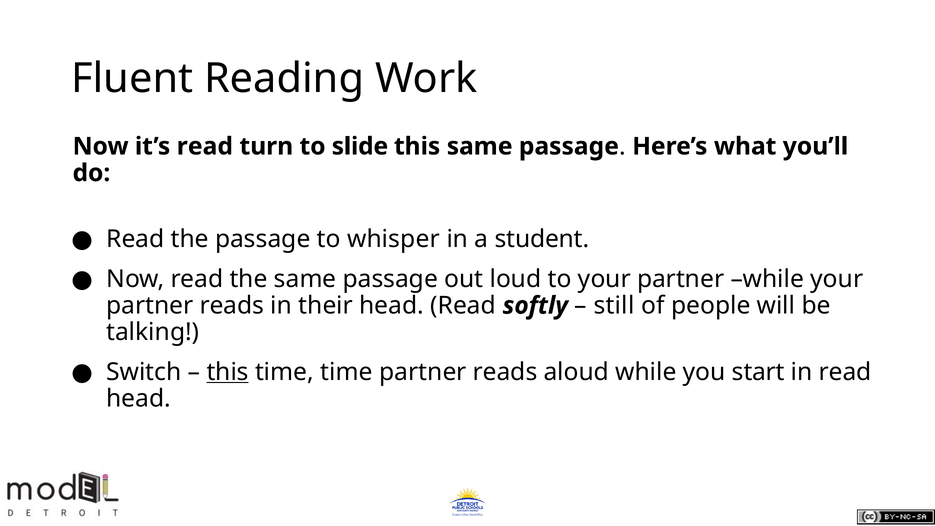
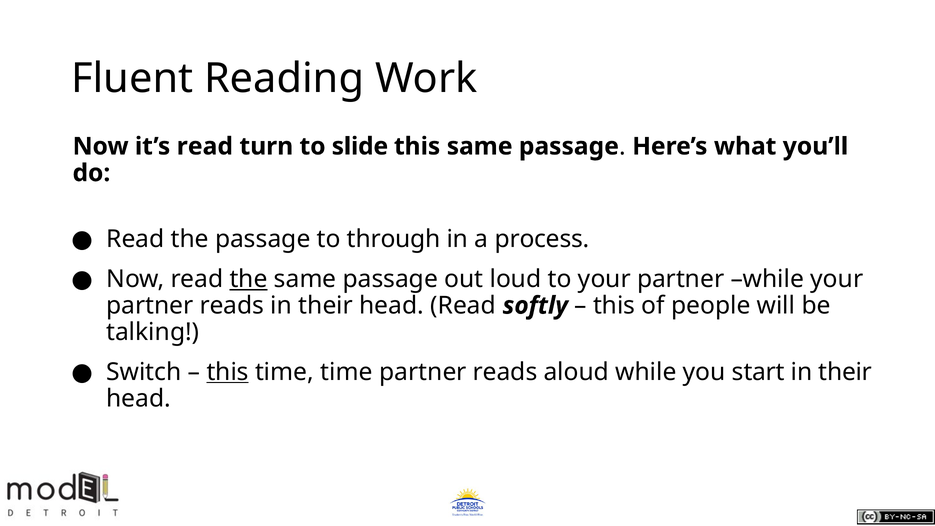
whisper: whisper -> through (394, 239)
student: student -> process (542, 239)
the underline: none -> present (249, 279)
still: still -> this (614, 306)
read: read -> their (845, 372)
